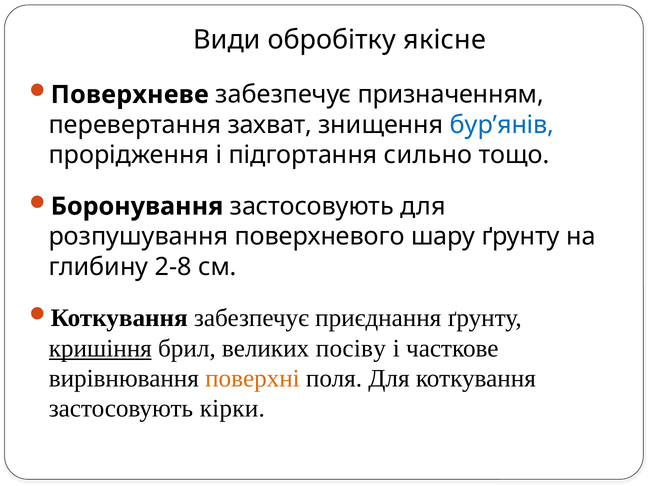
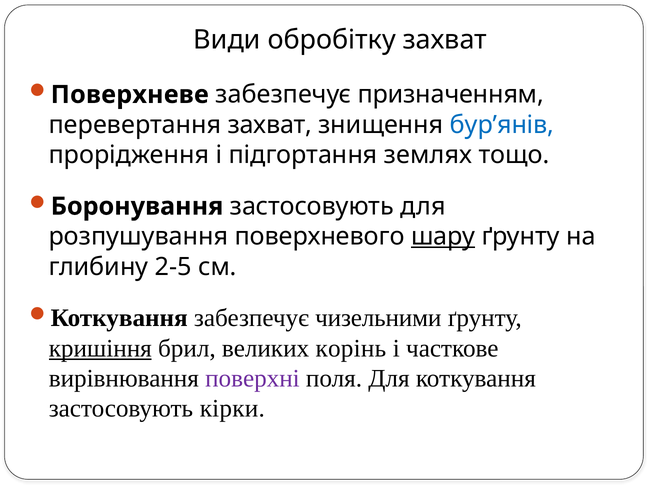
обробітку якісне: якісне -> захват (445, 40)
сильно: сильно -> землях (428, 155)
шару underline: none -> present (443, 237)
2-8: 2-8 -> 2-5 (173, 267)
приєднання: приєднання -> чизельними (378, 318)
посіву: посіву -> корінь (351, 348)
поверхні colour: orange -> purple (252, 378)
